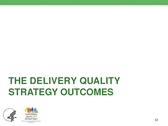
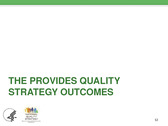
DELIVERY: DELIVERY -> PROVIDES (53, 81)
